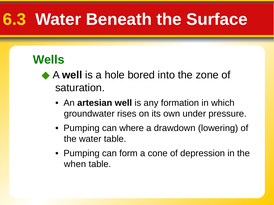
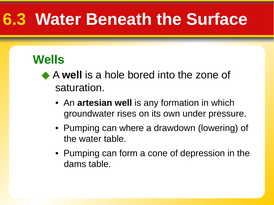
when: when -> dams (75, 165)
